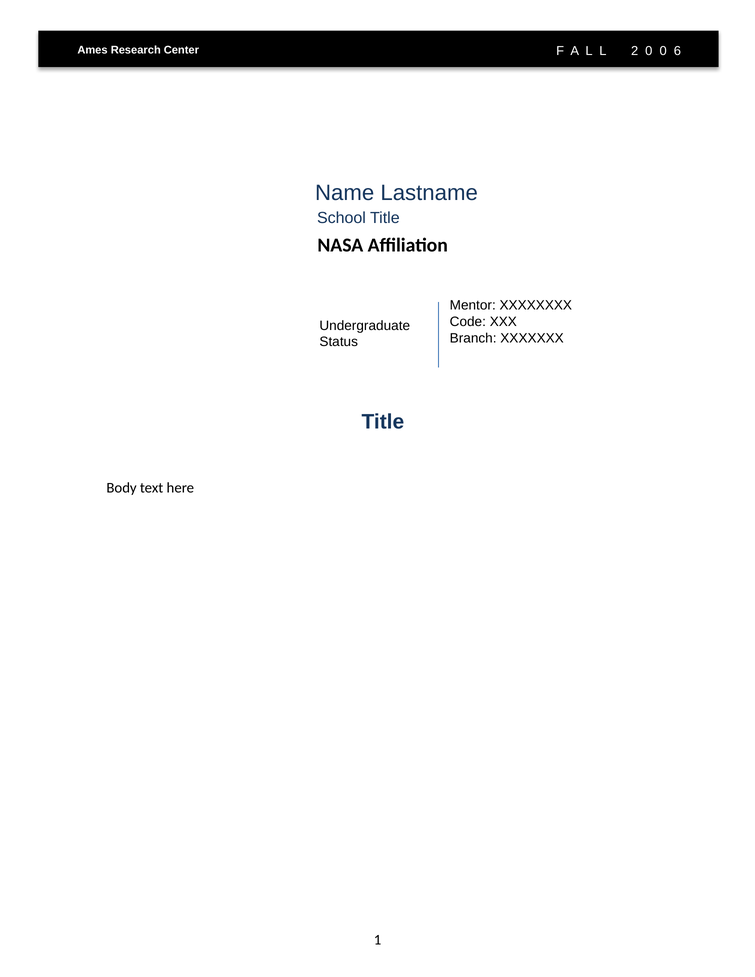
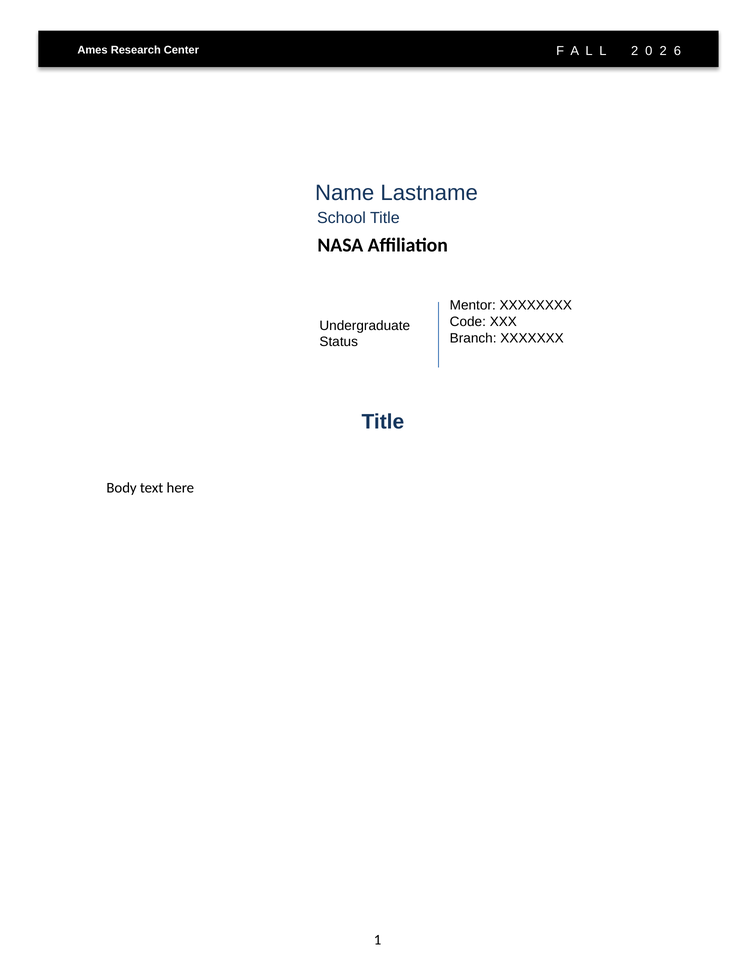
0: 0 -> 2 (663, 51)
